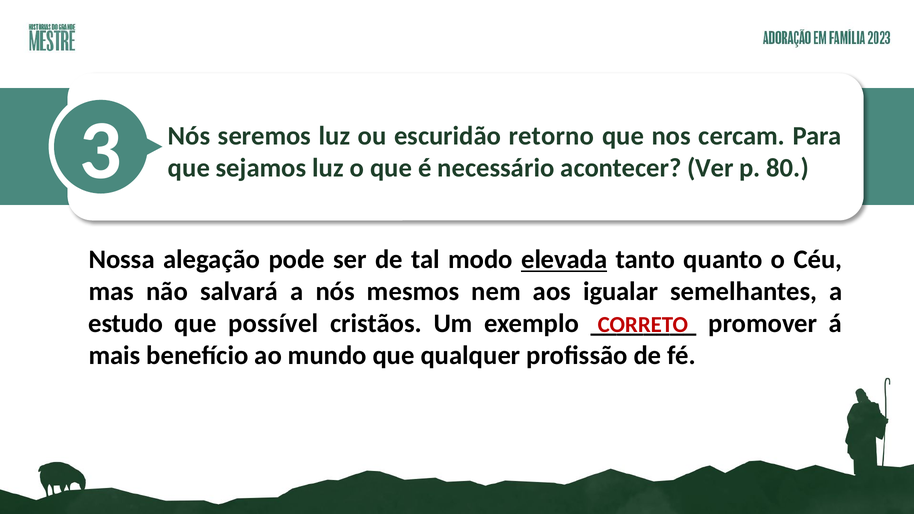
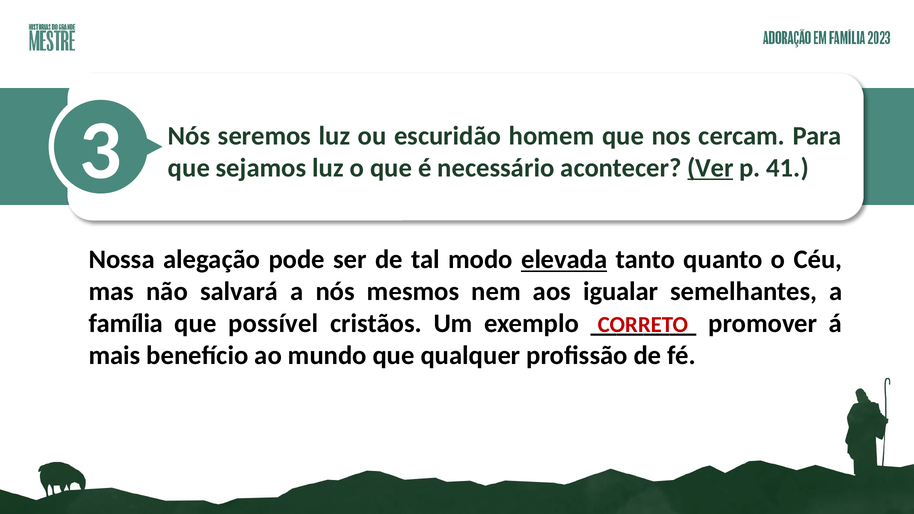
retorno: retorno -> homem (552, 136)
Ver underline: none -> present (710, 168)
80: 80 -> 41 (788, 168)
estudo: estudo -> família (126, 324)
